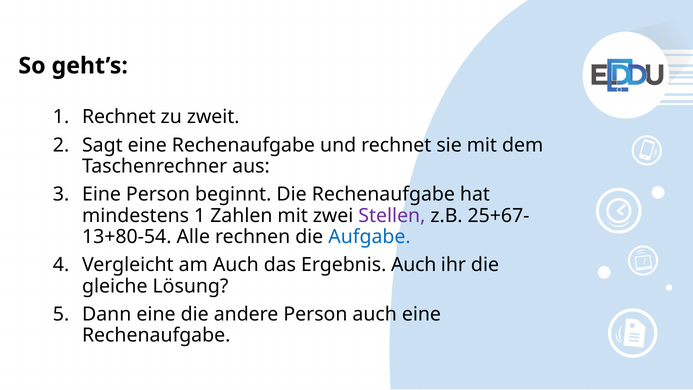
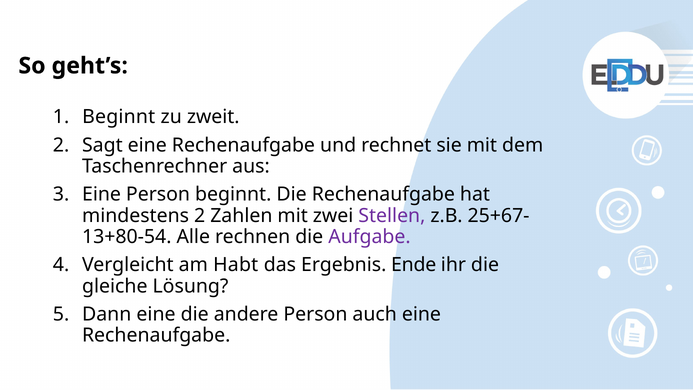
Rechnet: Rechnet -> Beginnt (119, 117)
mindestens 1: 1 -> 2 (200, 216)
Aufgabe colour: blue -> purple (369, 237)
am Auch: Auch -> Habt (236, 265)
Ergebnis Auch: Auch -> Ende (414, 265)
